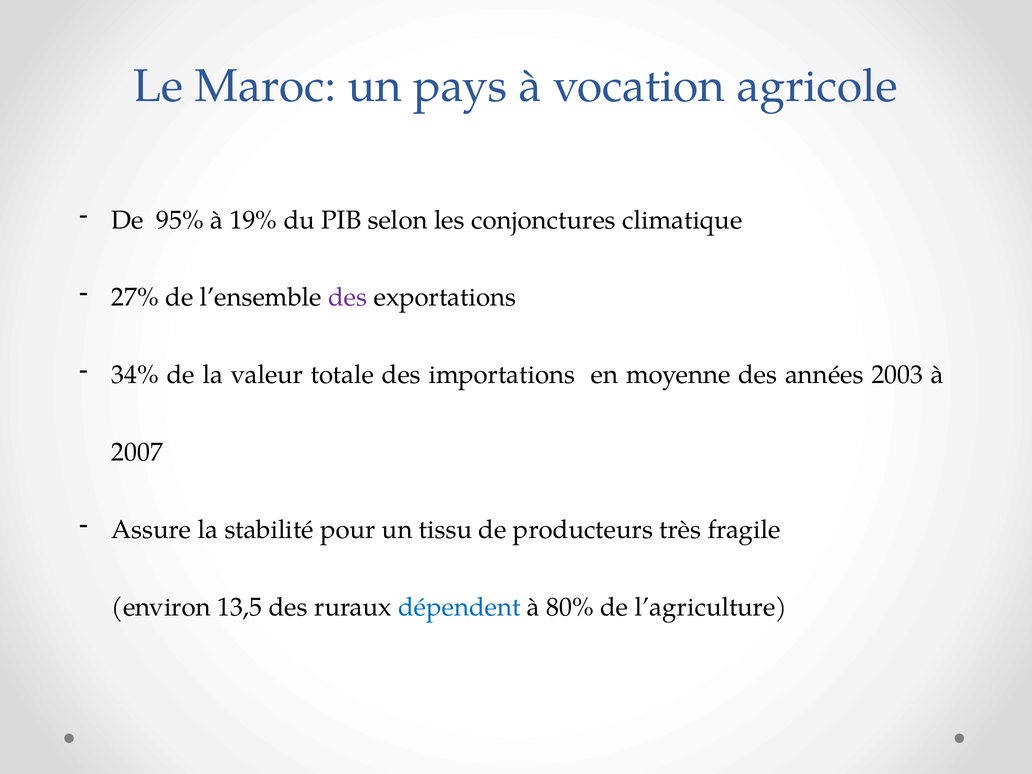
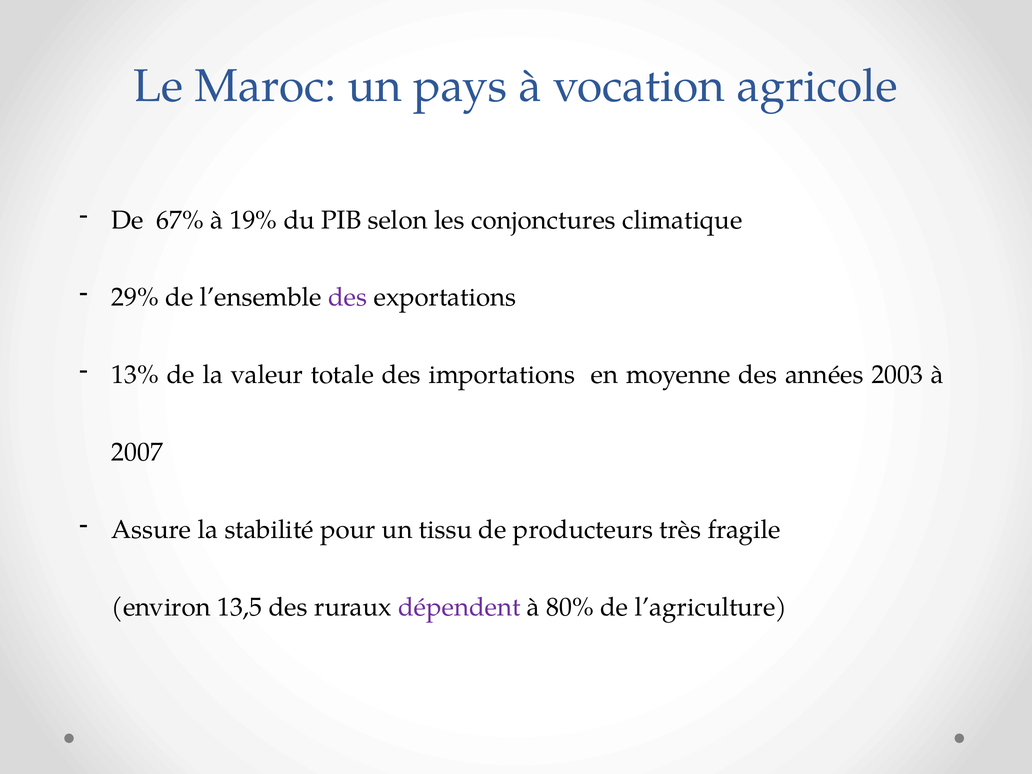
95%: 95% -> 67% (180, 220)
27%: 27% -> 29% (135, 297)
34%: 34% -> 13% (135, 375)
dépendent colour: blue -> purple (459, 607)
